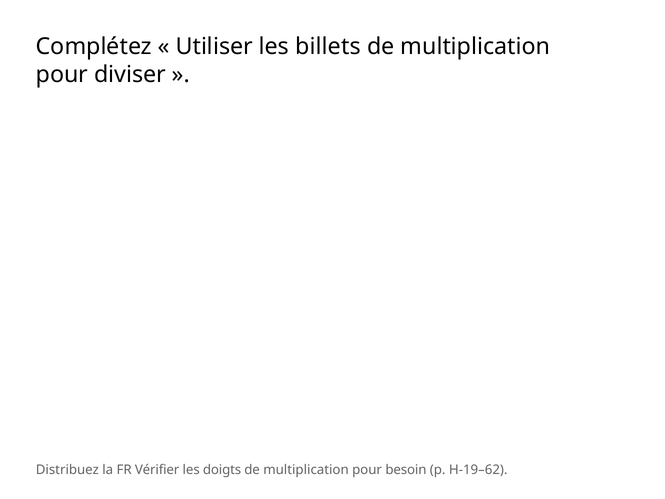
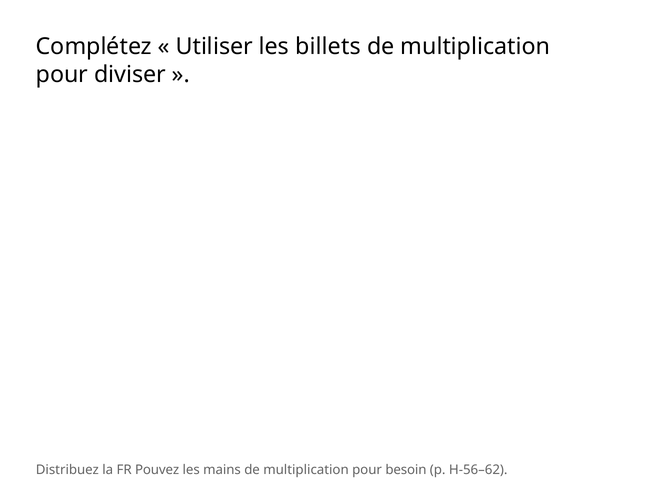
Vérifier: Vérifier -> Pouvez (157, 470)
doigts: doigts -> mains (222, 470)
H-19–62: H-19–62 -> H-56–62 (478, 470)
